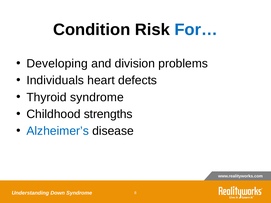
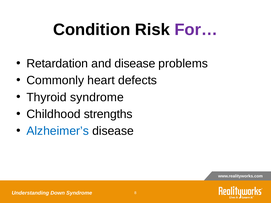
For… colour: blue -> purple (196, 30)
Developing: Developing -> Retardation (57, 64)
and division: division -> disease (135, 64)
Individuals: Individuals -> Commonly (55, 80)
